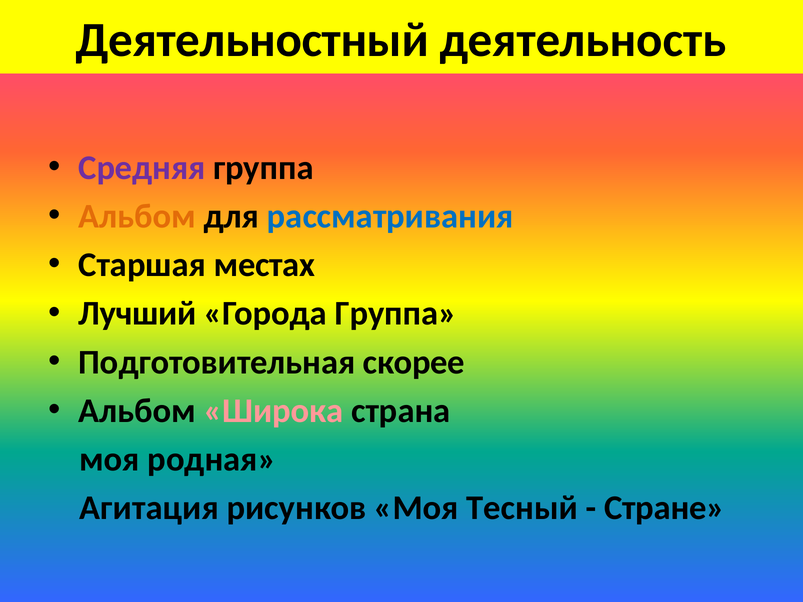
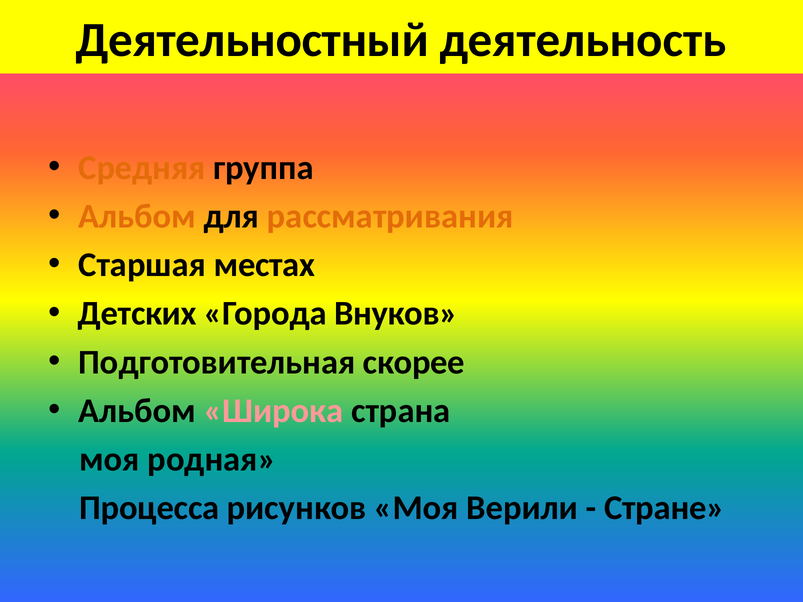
Средняя colour: purple -> orange (142, 168)
рассматривания colour: blue -> orange (390, 216)
Лучший: Лучший -> Детских (137, 314)
Города Группа: Группа -> Внуков (396, 314)
Агитация: Агитация -> Процесса (149, 508)
Тесный: Тесный -> Верили (522, 508)
